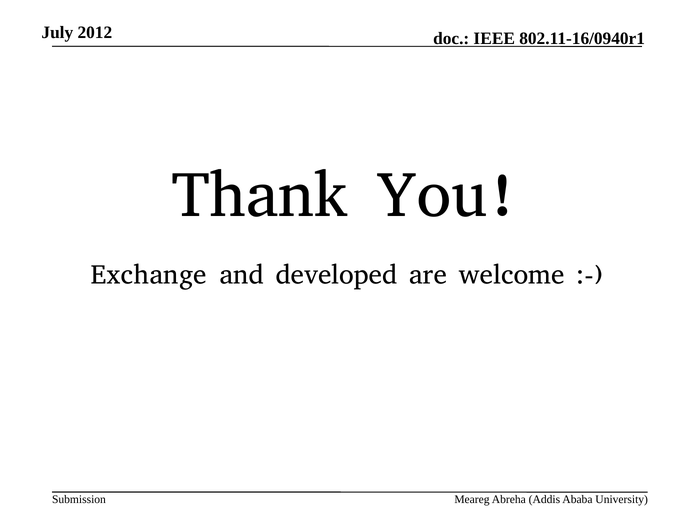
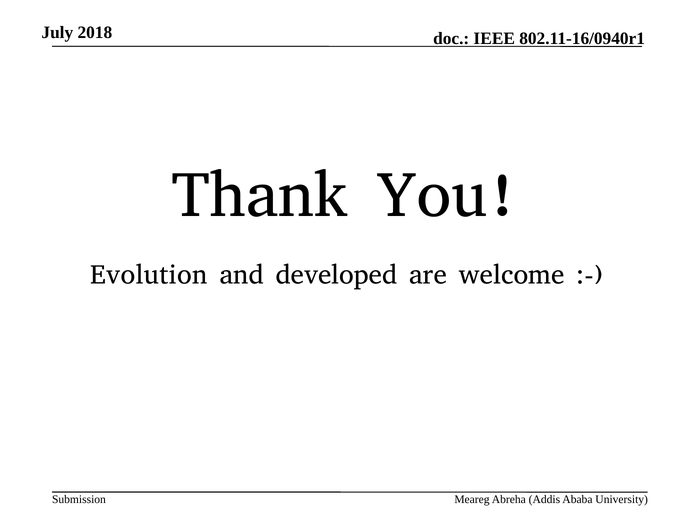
2012: 2012 -> 2018 (95, 32)
Exchange: Exchange -> Evolution (149, 275)
